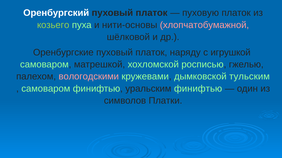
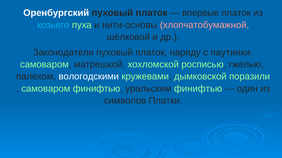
пуховую: пуховую -> впервые (201, 13)
козьего colour: light green -> light blue (53, 25)
Оренбургские: Оренбургские -> Законодатели (63, 53)
игрушкой: игрушкой -> паутинки (230, 53)
вологодскими colour: pink -> white (89, 77)
тульским: тульским -> поразили (250, 77)
